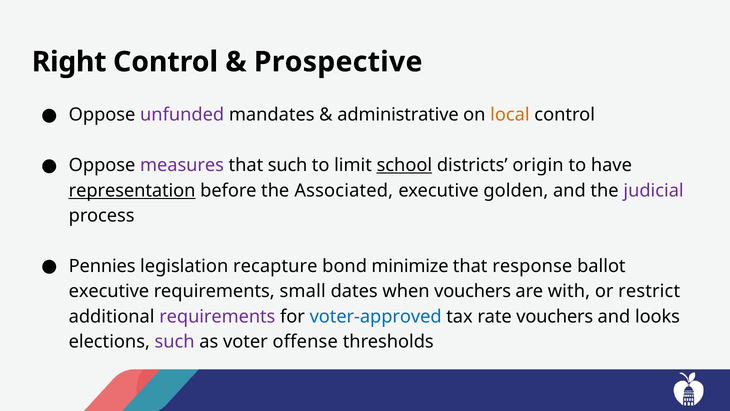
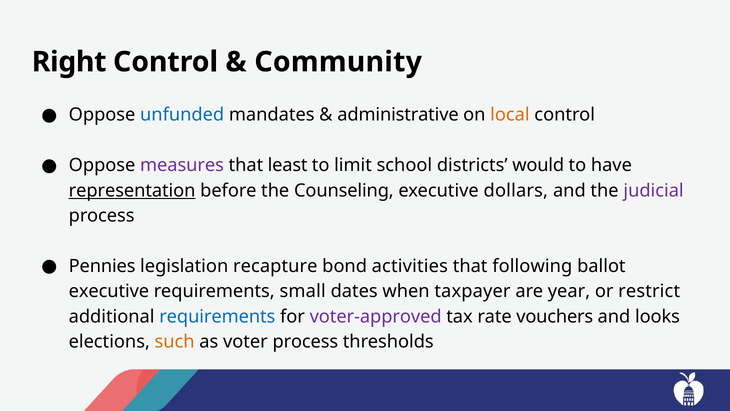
Prospective: Prospective -> Community (338, 62)
unfunded colour: purple -> blue (182, 115)
that such: such -> least (288, 165)
school underline: present -> none (404, 165)
origin: origin -> would (538, 165)
Associated: Associated -> Counseling (344, 190)
golden: golden -> dollars (516, 190)
minimize: minimize -> activities (410, 266)
response: response -> following (532, 266)
when vouchers: vouchers -> taxpayer (472, 291)
with: with -> year (569, 291)
requirements colour: purple -> blue (217, 316)
voter-approved colour: blue -> purple (376, 316)
such colour: purple -> orange (175, 341)
voter offense: offense -> process (305, 341)
